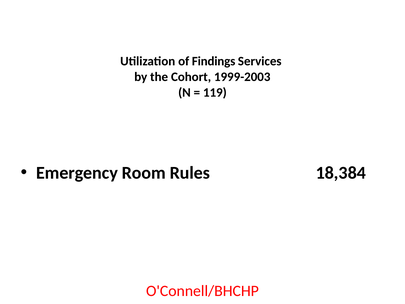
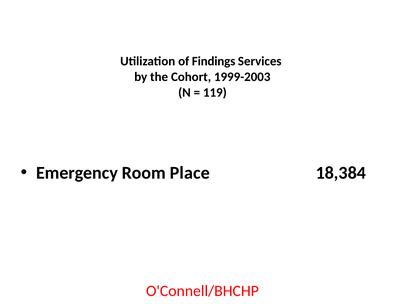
Rules: Rules -> Place (190, 173)
